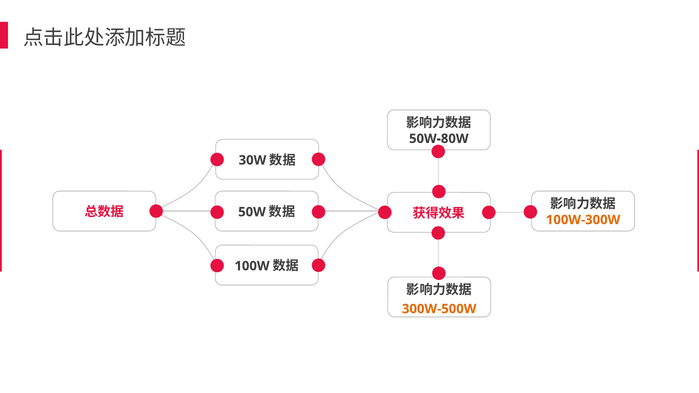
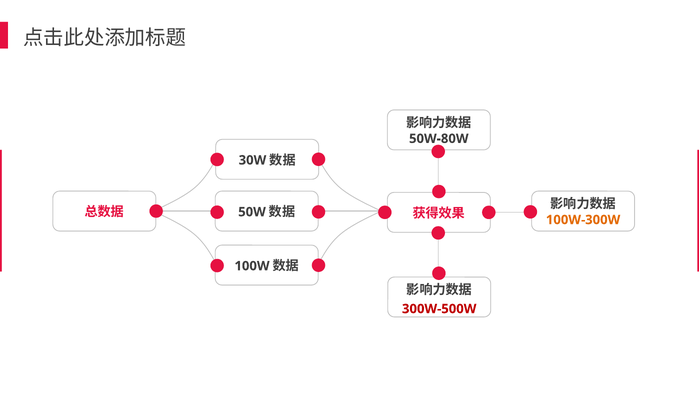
300W-500W colour: orange -> red (439, 309)
